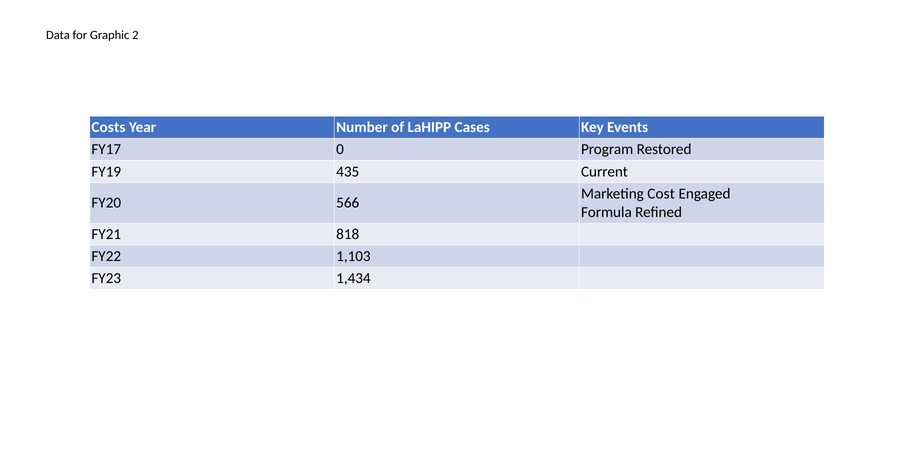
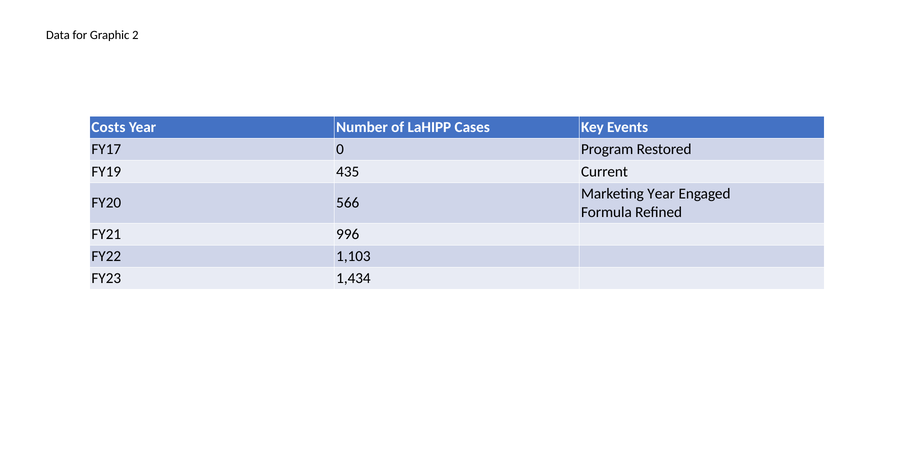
Marketing Cost: Cost -> Year (661, 194)
818: 818 -> 996 (348, 234)
